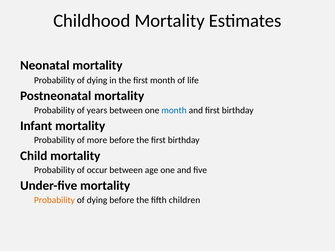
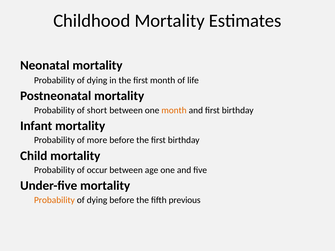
years: years -> short (97, 110)
month colour: blue -> orange (174, 110)
children: children -> previous (185, 200)
